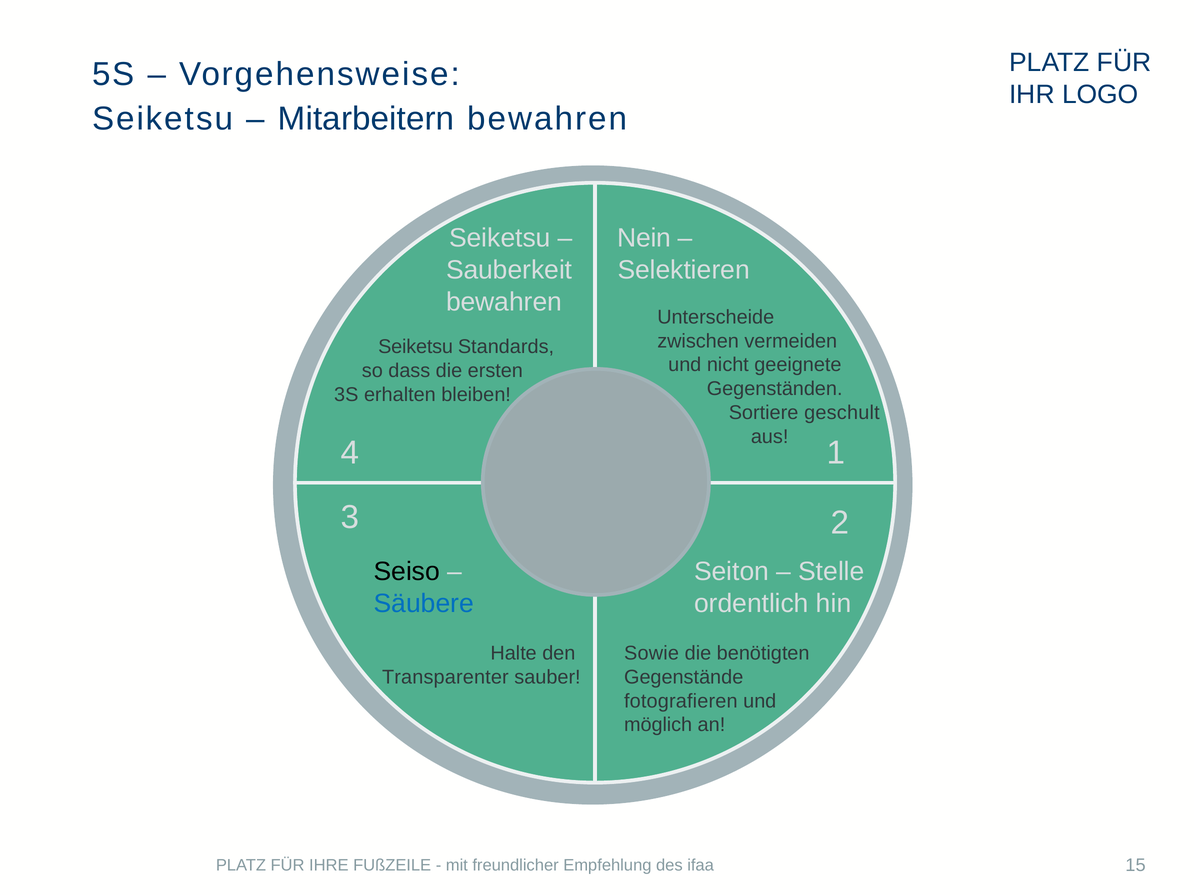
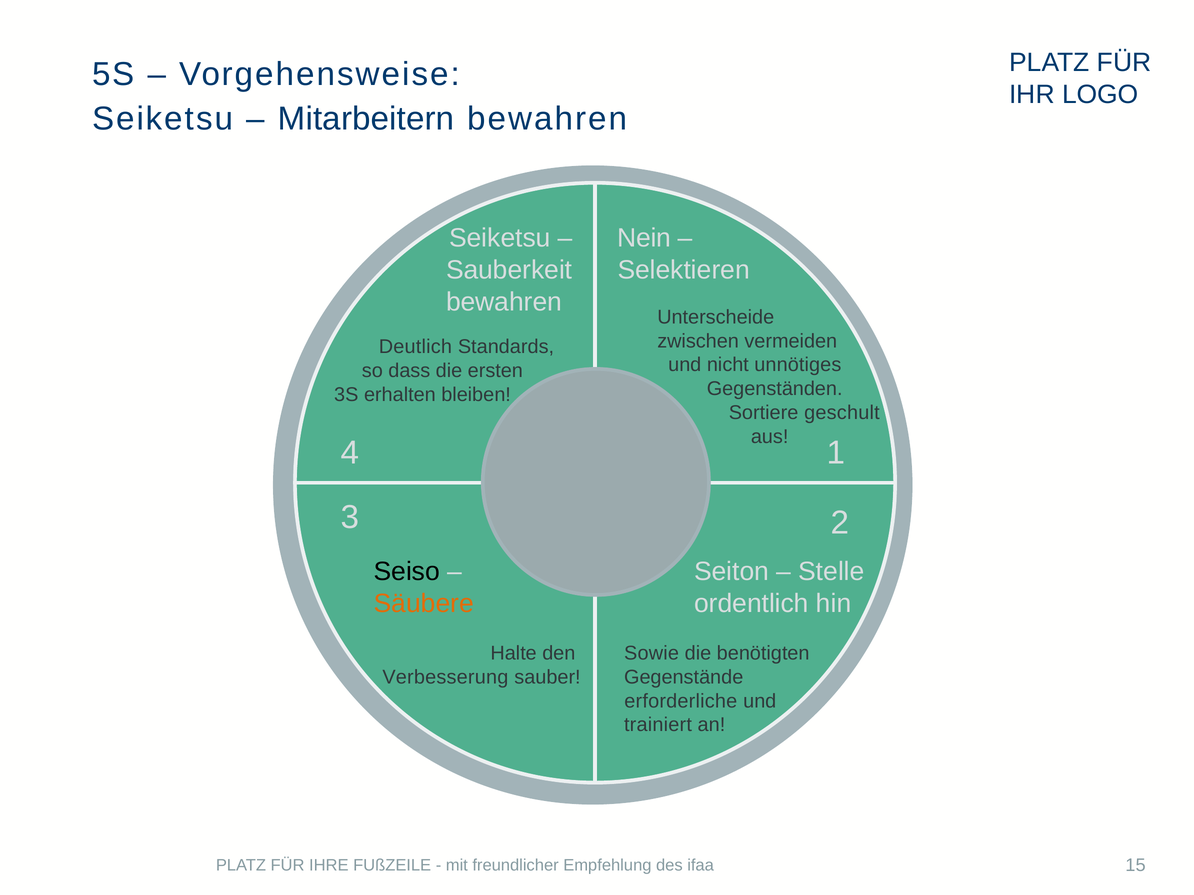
Seiketsu: Seiketsu -> Deutlich (415, 347)
geeignete: geeignete -> unnötiges (798, 365)
Säubere colour: blue -> orange (424, 604)
Transparenter: Transparenter -> Verbesserung (445, 677)
fotografieren: fotografieren -> erforderliche (681, 701)
möglich: möglich -> trainiert (658, 725)
